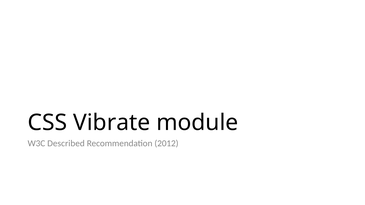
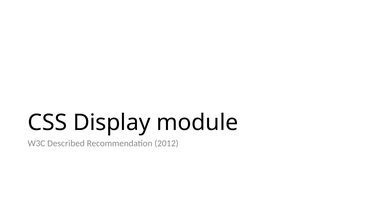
Vibrate: Vibrate -> Display (112, 123)
